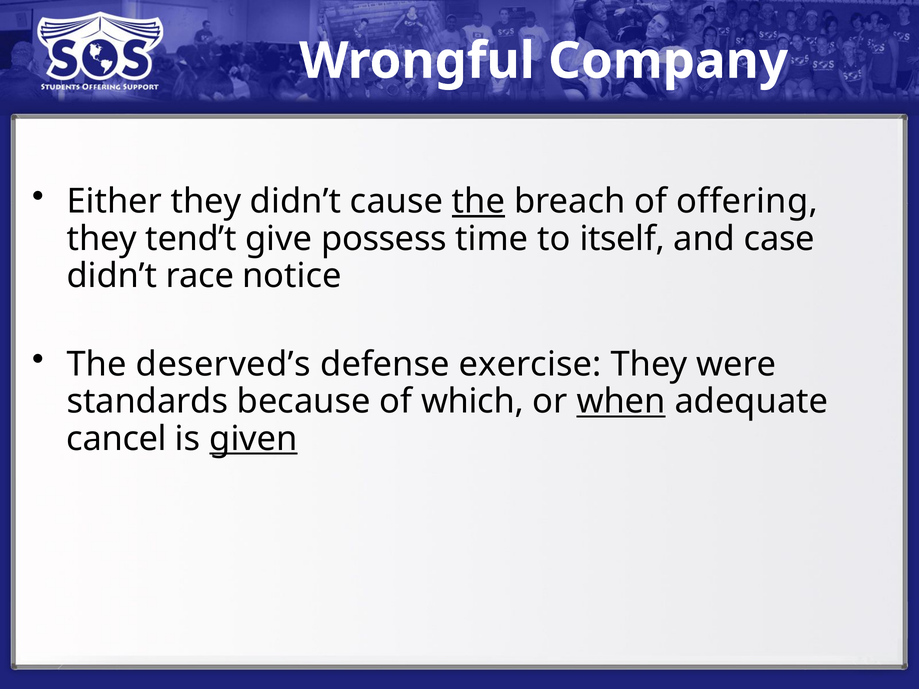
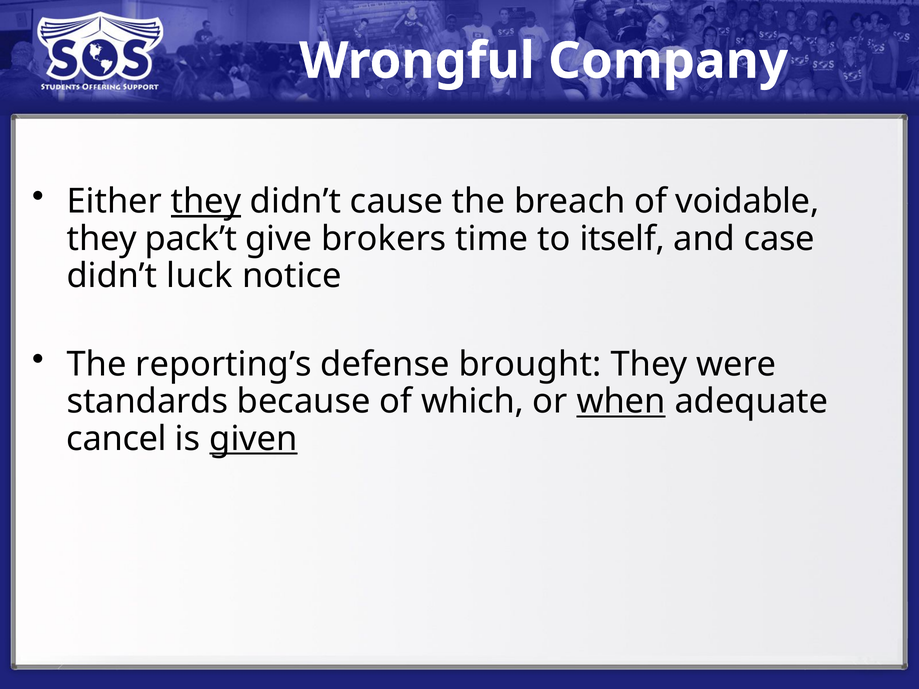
they underline: none -> present (206, 202)
the underline: present -> none (479, 202)
offering: offering -> voidable (747, 202)
tend’t: tend’t -> pack’t (191, 239)
possess: possess -> brokers (384, 239)
race: race -> luck (200, 276)
deserved’s: deserved’s -> reporting’s (223, 364)
exercise: exercise -> brought (530, 364)
